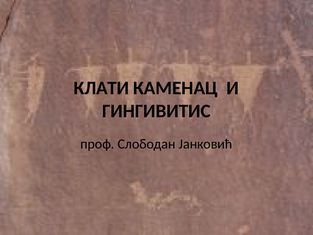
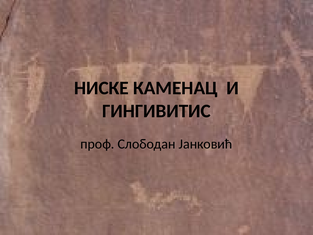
КЛАТИ: КЛАТИ -> НИСКЕ (101, 88)
